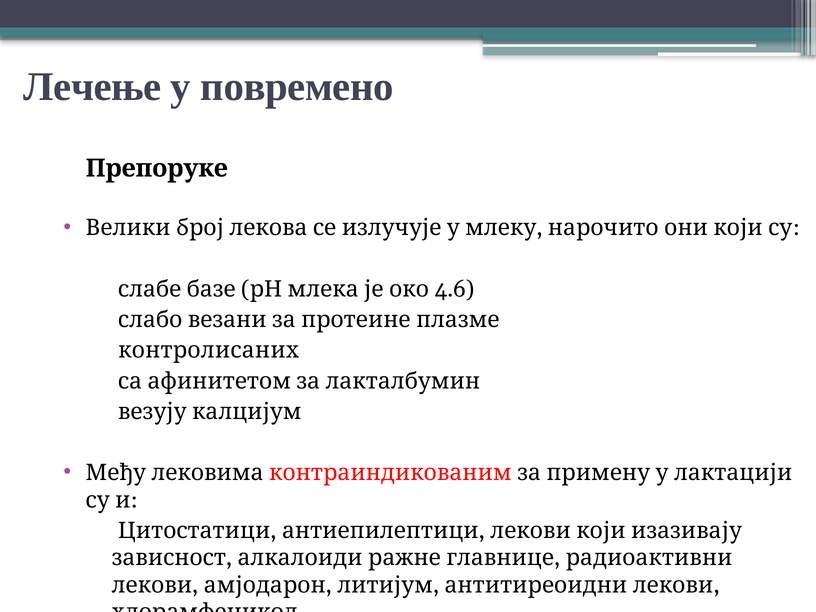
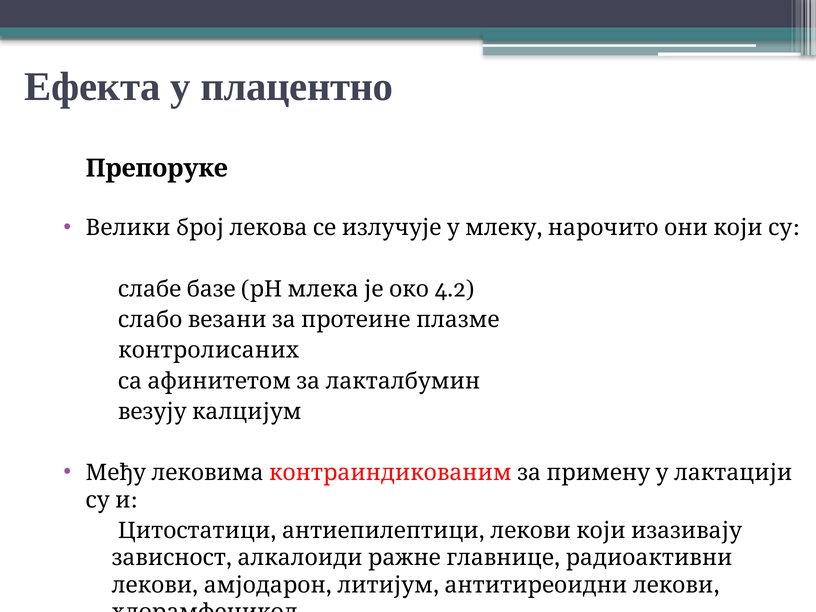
Лечење: Лечење -> Ефекта (92, 87)
повремено: повремено -> плацентно (297, 87)
4.6: 4.6 -> 4.2 (454, 289)
